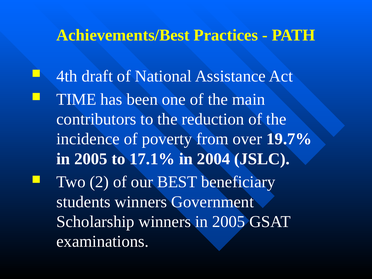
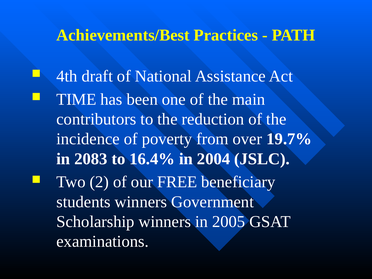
2005: 2005 -> 2083 (91, 159)
17.1%: 17.1% -> 16.4% (152, 159)
BEST: BEST -> FREE (177, 182)
